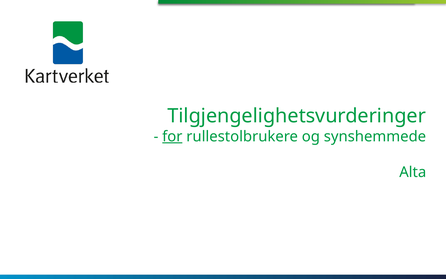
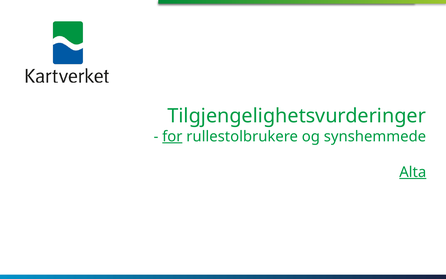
Alta underline: none -> present (413, 172)
